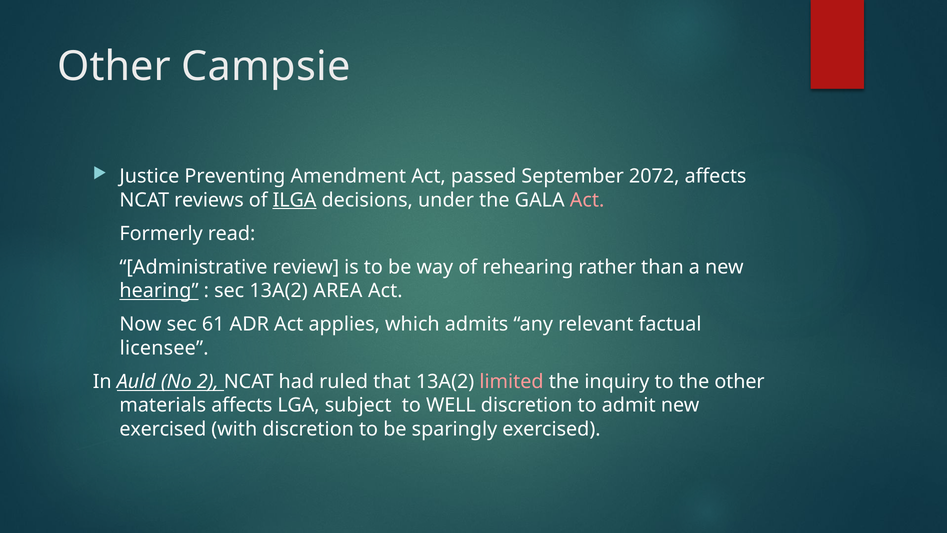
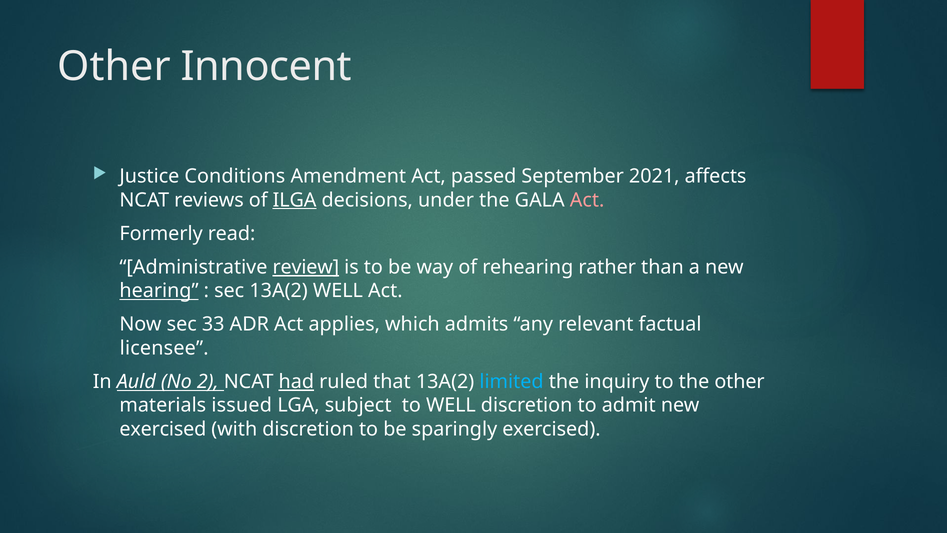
Campsie: Campsie -> Innocent (266, 66)
Preventing: Preventing -> Conditions (235, 176)
2072: 2072 -> 2021 (654, 176)
review underline: none -> present (306, 267)
13A(2 AREA: AREA -> WELL (338, 291)
61: 61 -> 33 (213, 324)
had underline: none -> present (296, 382)
limited colour: pink -> light blue (512, 382)
materials affects: affects -> issued (242, 405)
